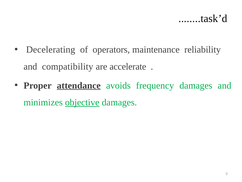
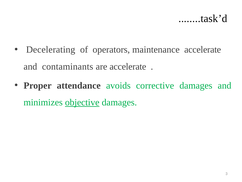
maintenance reliability: reliability -> accelerate (203, 49)
compatibility: compatibility -> contaminants (68, 66)
attendance underline: present -> none (79, 85)
frequency: frequency -> corrective (155, 85)
